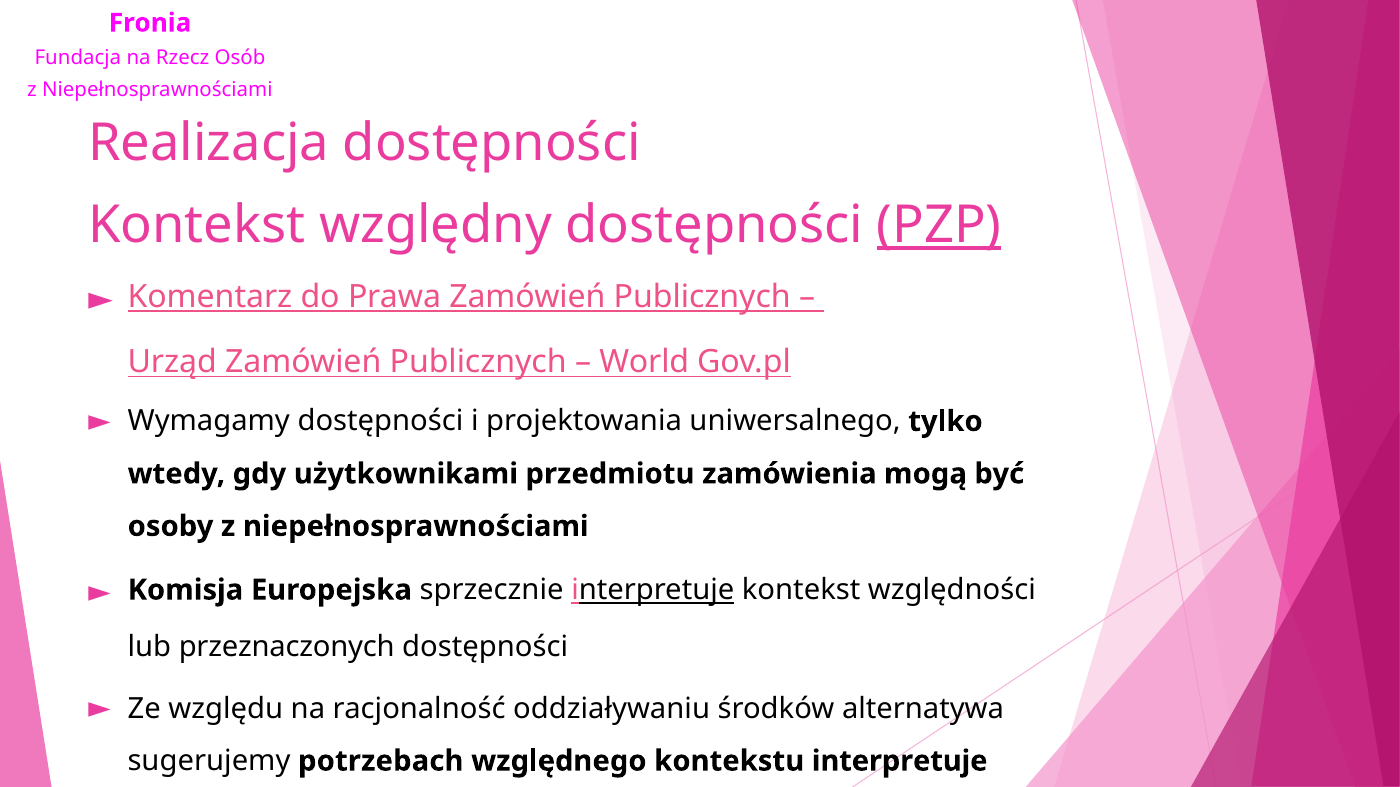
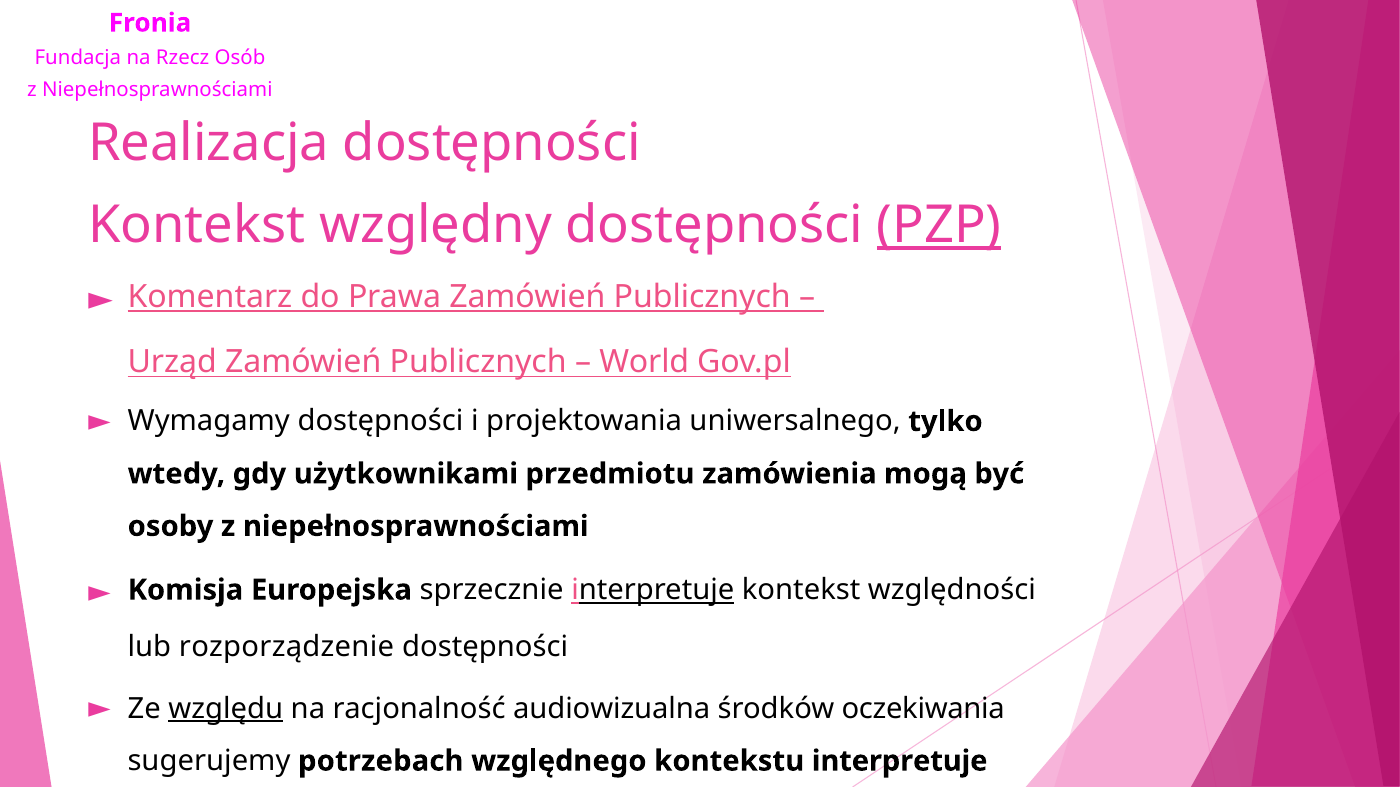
przeznaczonych: przeznaczonych -> rozporządzenie (286, 648)
względu underline: none -> present (226, 709)
oddziaływaniu: oddziaływaniu -> audiowizualna (612, 709)
alternatywa: alternatywa -> oczekiwania (923, 709)
